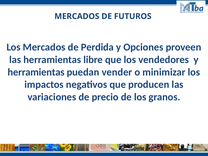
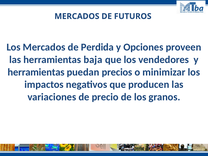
libre: libre -> baja (93, 60)
vender: vender -> precios (117, 72)
